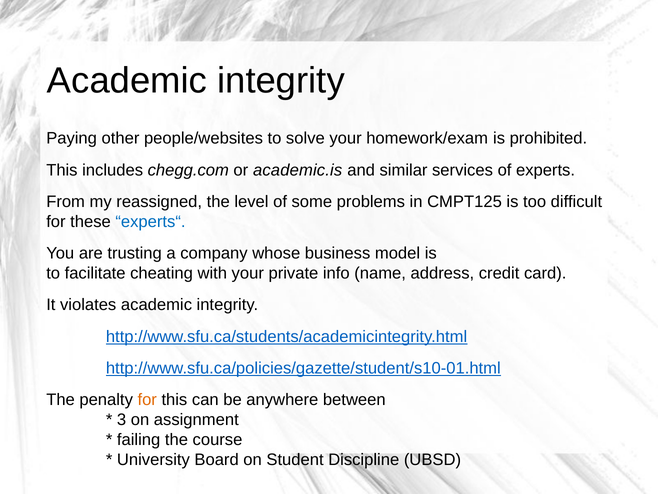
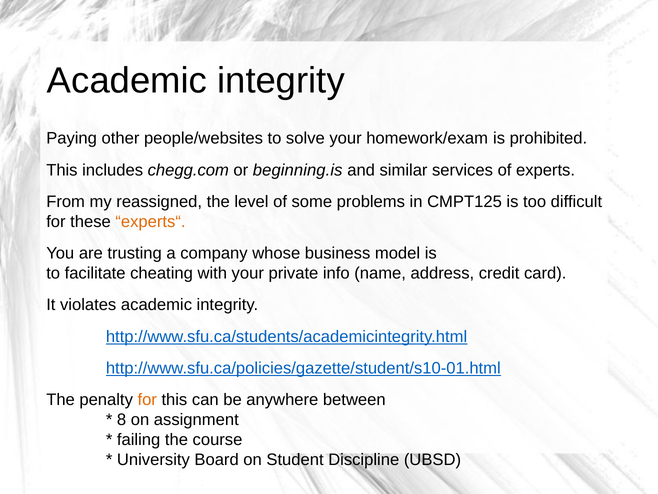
academic.is: academic.is -> beginning.is (298, 170)
experts“ colour: blue -> orange (150, 221)
3: 3 -> 8 (122, 419)
